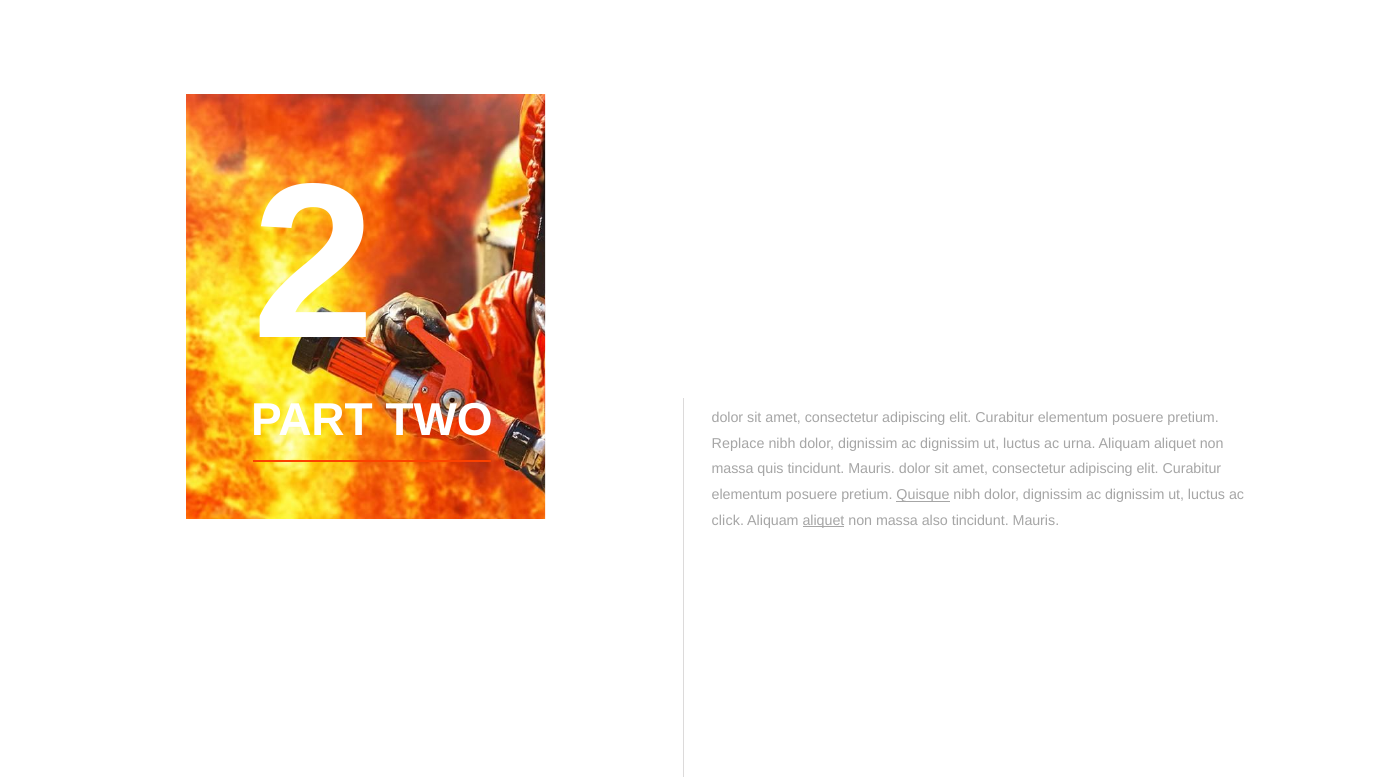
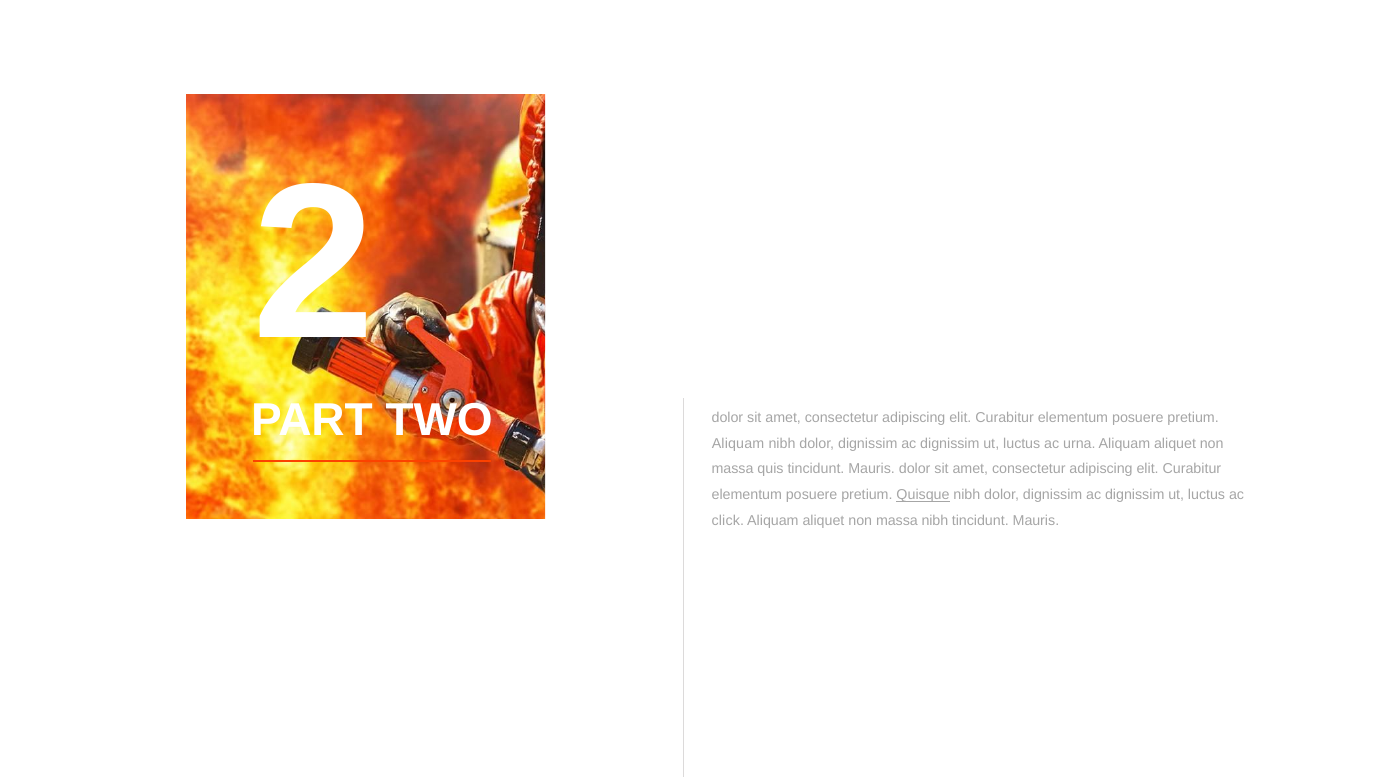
Replace: Replace -> Aliquam (738, 443)
aliquet underline: present -> none (824, 520)
massa also: also -> nibh (935, 520)
